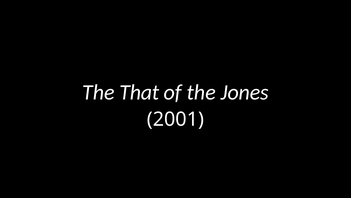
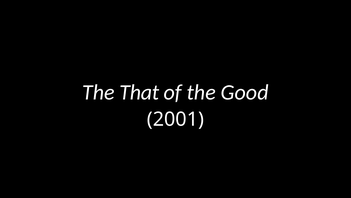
Jones: Jones -> Good (245, 92)
